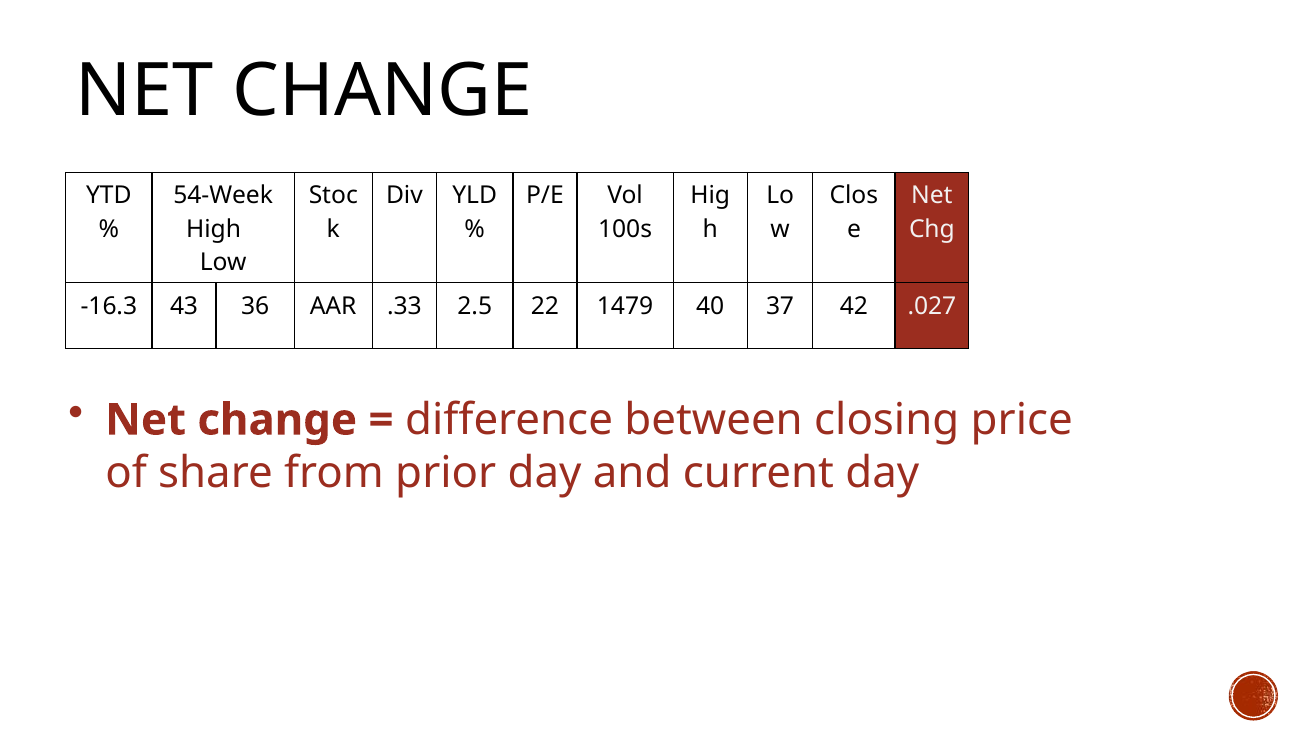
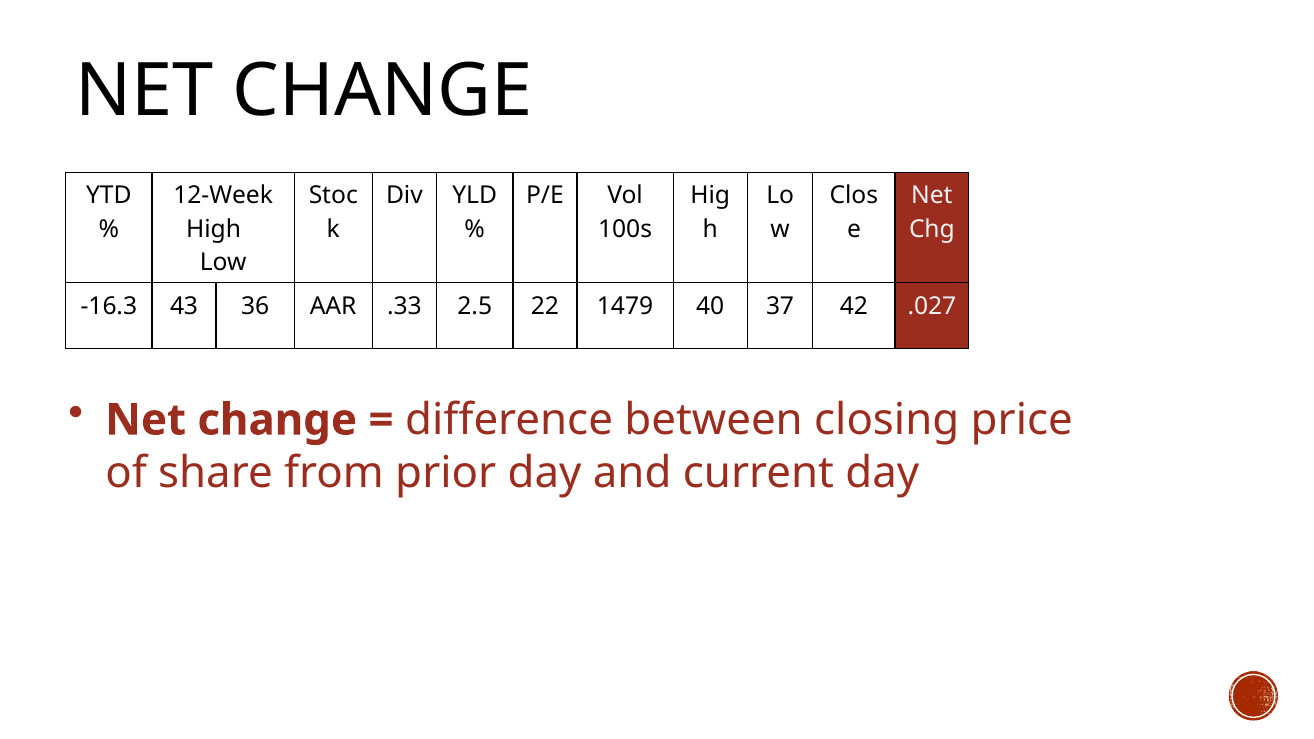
54-Week: 54-Week -> 12-Week (223, 196)
